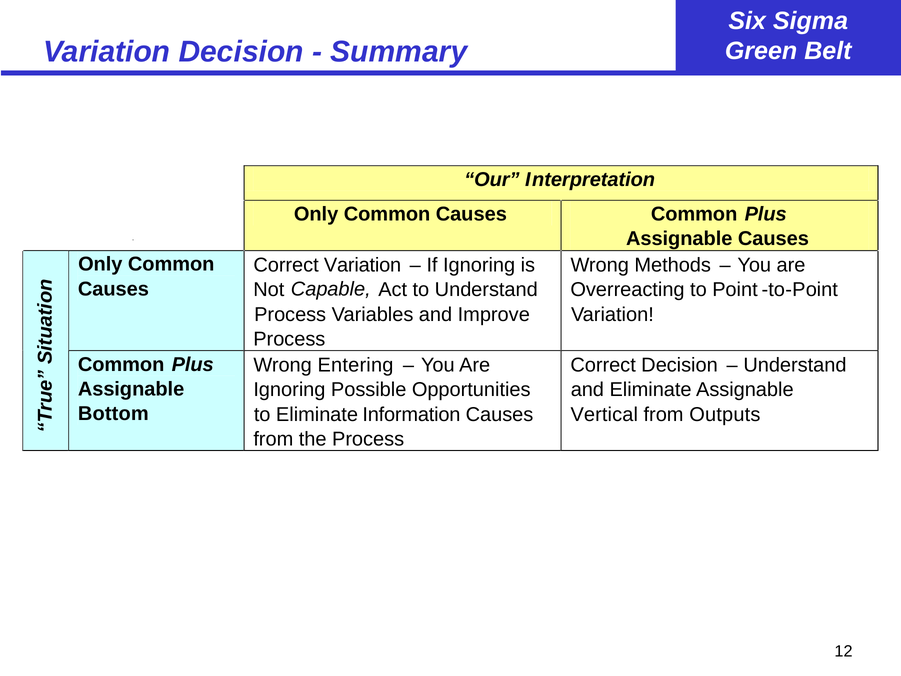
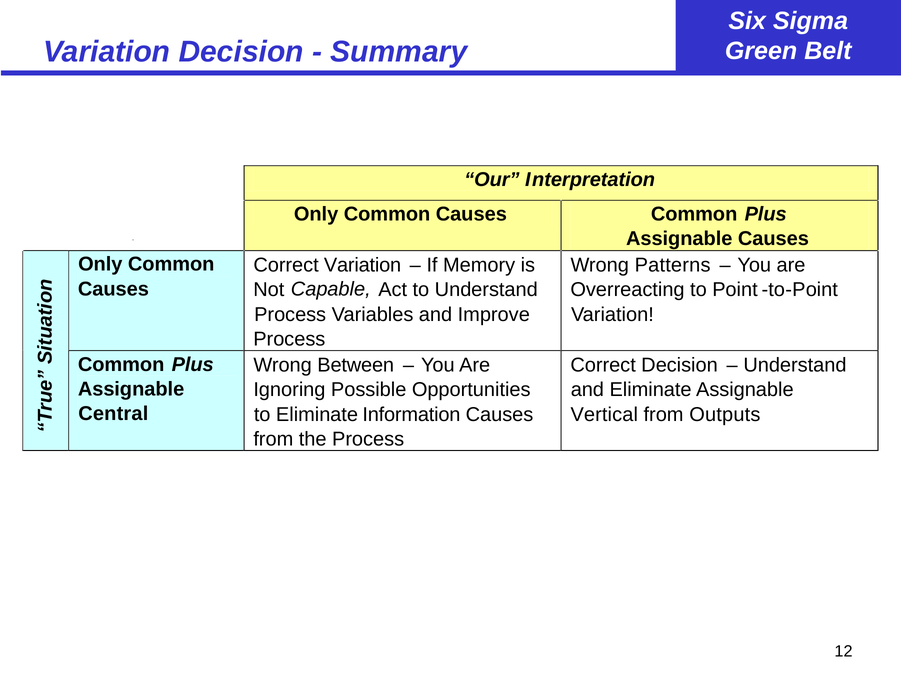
If Ignoring: Ignoring -> Memory (479, 265)
Methods: Methods -> Patterns (673, 265)
Entering: Entering -> Between (356, 365)
Bottom: Bottom -> Central (113, 414)
